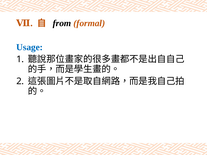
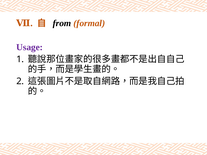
Usage colour: blue -> purple (30, 47)
